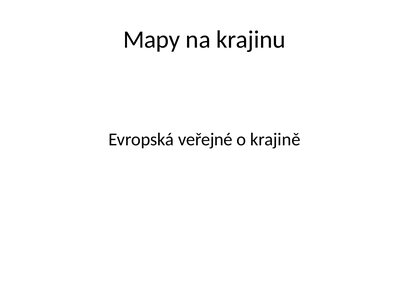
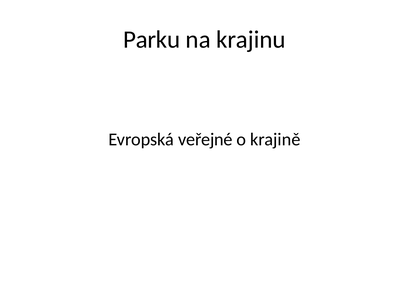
Mapy: Mapy -> Parku (152, 40)
